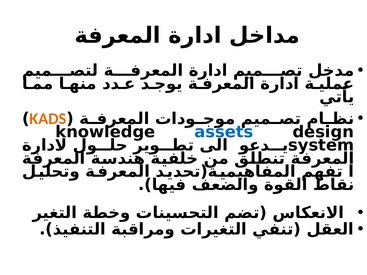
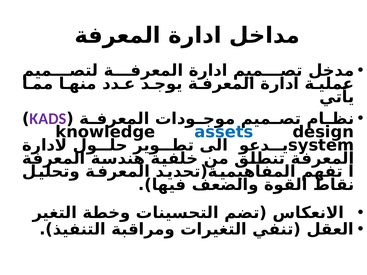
KADS colour: orange -> purple (48, 119)
